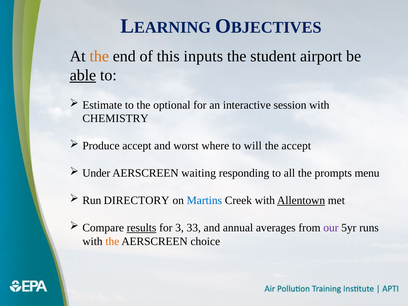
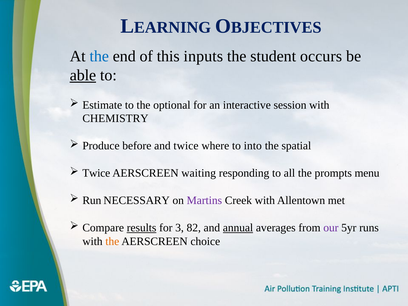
the colour: orange -> blue (99, 56)
airport: airport -> occurs (321, 56)
Produce accept: accept -> before (137, 146)
and worst: worst -> twice (186, 146)
will: will -> into (253, 146)
the accept: accept -> spatial (296, 146)
Under: Under -> Twice (96, 173)
DIRECTORY: DIRECTORY -> NECESSARY (137, 200)
Martins colour: blue -> purple (204, 200)
Allentown underline: present -> none (301, 200)
33: 33 -> 82 (194, 228)
annual underline: none -> present (238, 228)
